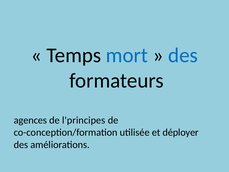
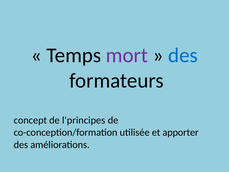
mort colour: blue -> purple (127, 55)
agences: agences -> concept (30, 120)
déployer: déployer -> apporter (181, 132)
